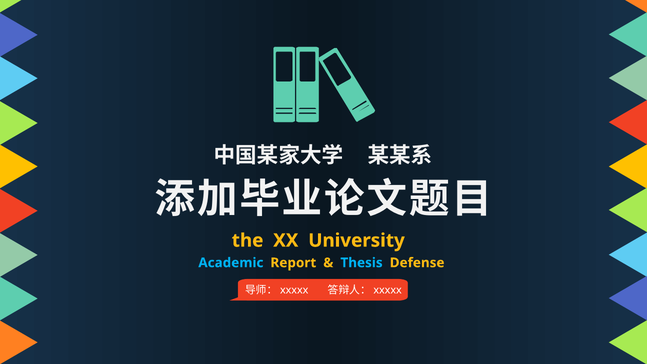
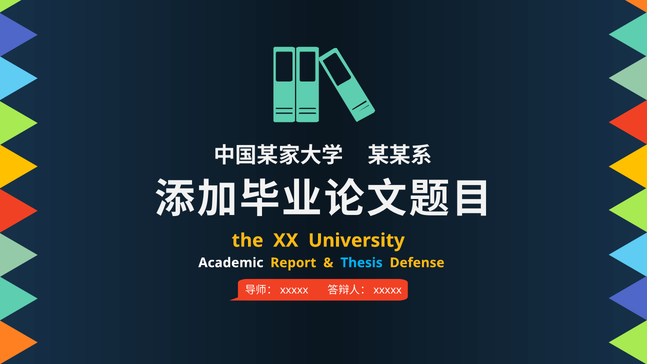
Academic colour: light blue -> white (231, 263)
